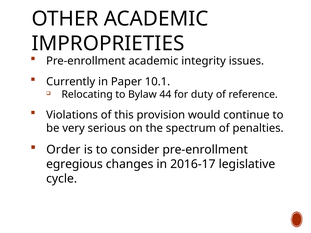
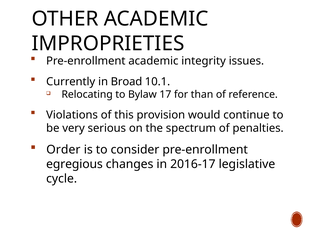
Paper: Paper -> Broad (126, 82)
44: 44 -> 17 (165, 95)
duty: duty -> than (202, 95)
